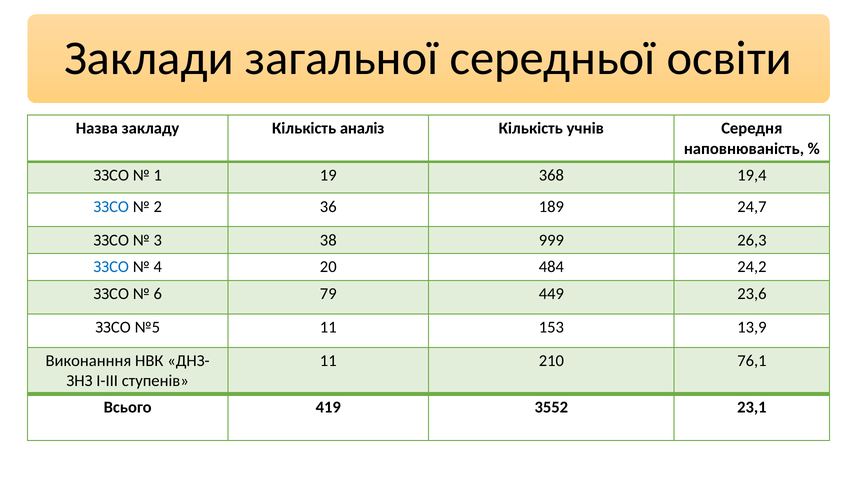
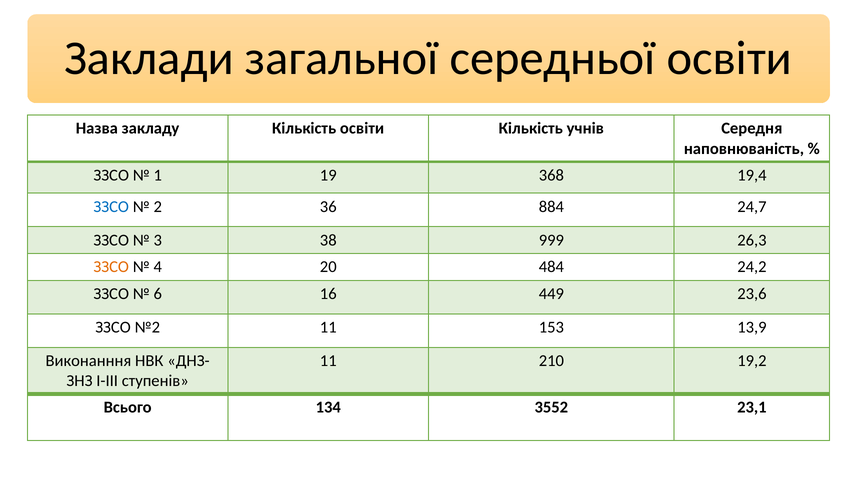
Кількість аналіз: аналіз -> освіти (362, 129)
189: 189 -> 884 (551, 207)
ЗЗСО colour: blue -> orange (111, 267)
79: 79 -> 16 (328, 294)
№5: №5 -> №2 (147, 327)
76,1: 76,1 -> 19,2 (752, 361)
419: 419 -> 134 (328, 408)
